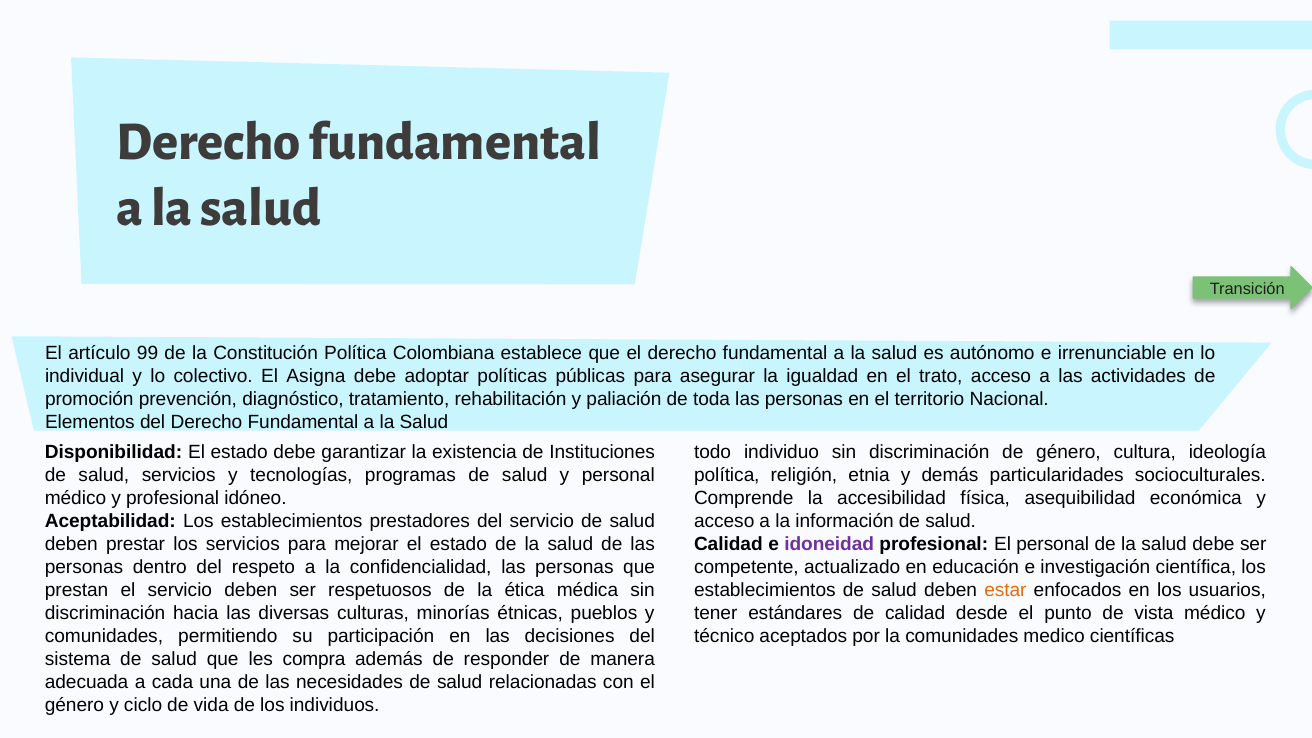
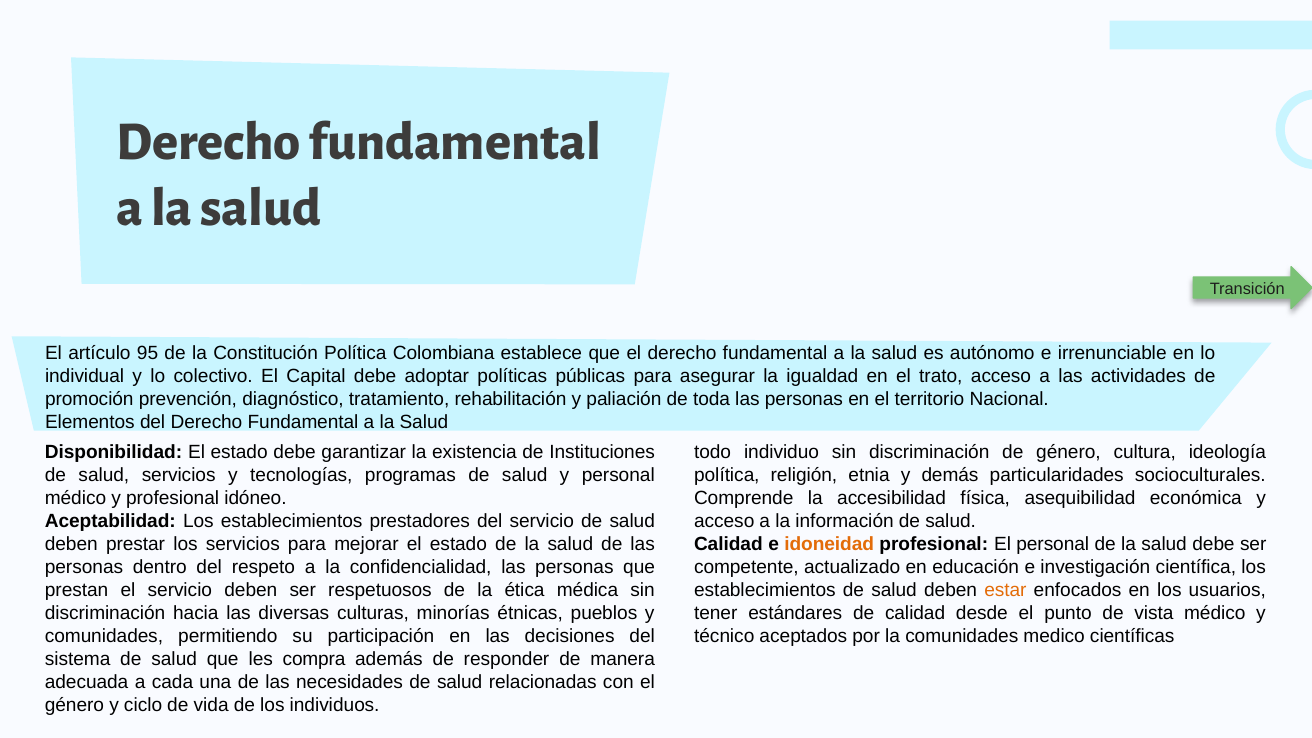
99: 99 -> 95 (148, 353)
Asigna: Asigna -> Capital (316, 376)
idoneidad colour: purple -> orange (829, 544)
